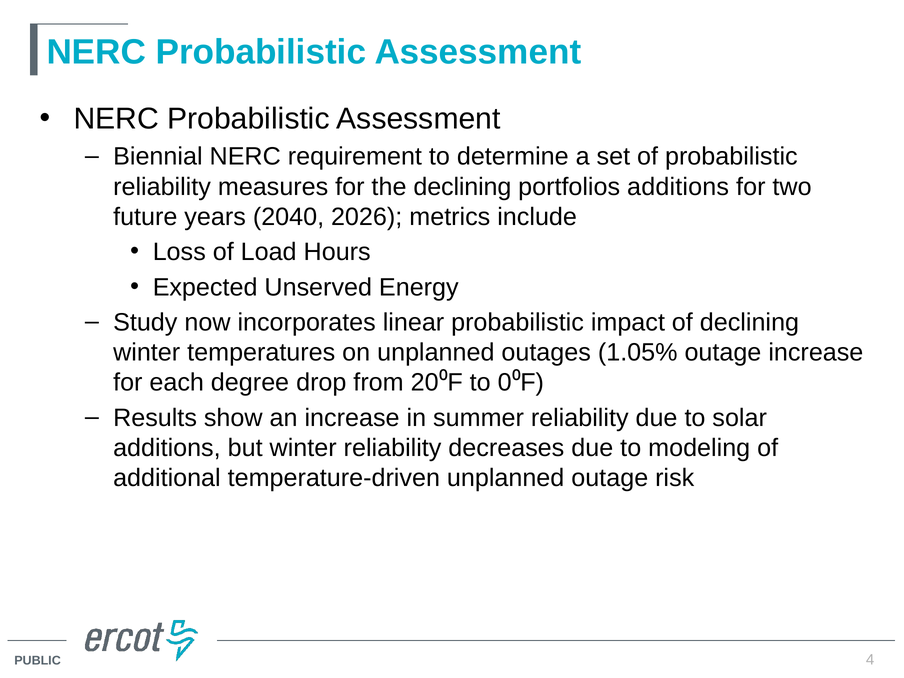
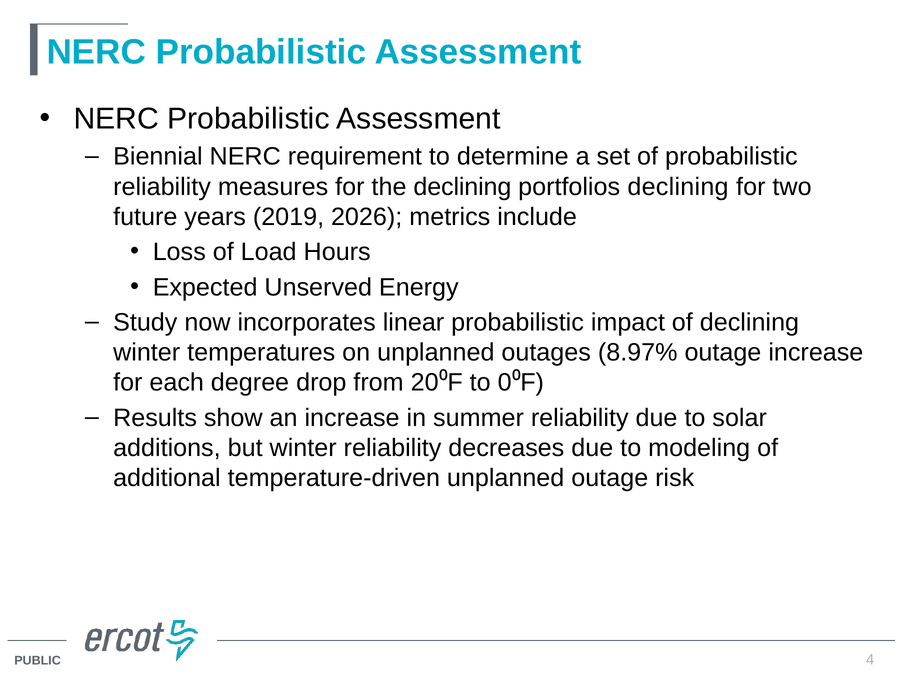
portfolios additions: additions -> declining (678, 187)
2040: 2040 -> 2019 (288, 217)
1.05%: 1.05% -> 8.97% (638, 353)
